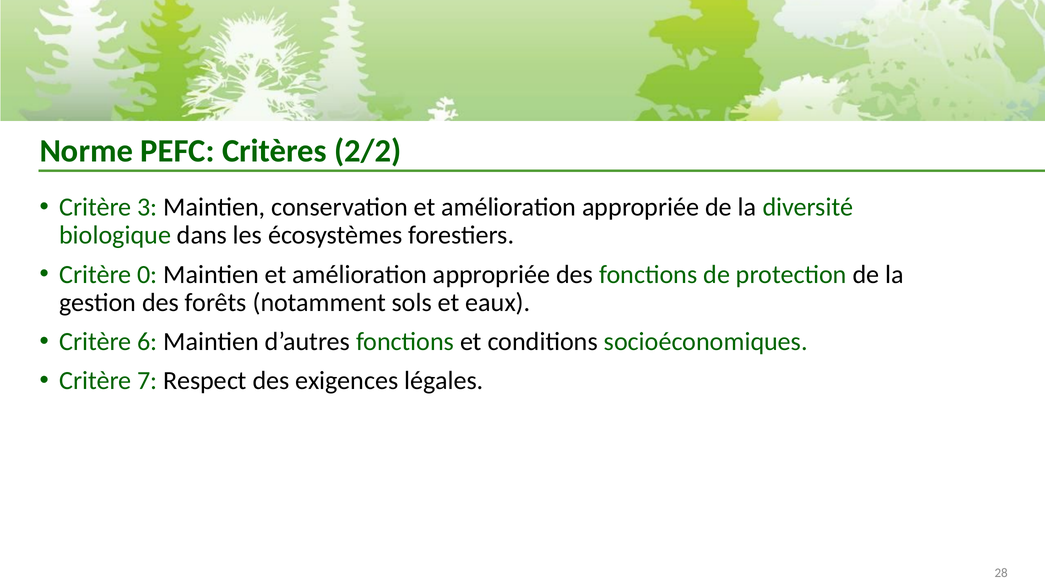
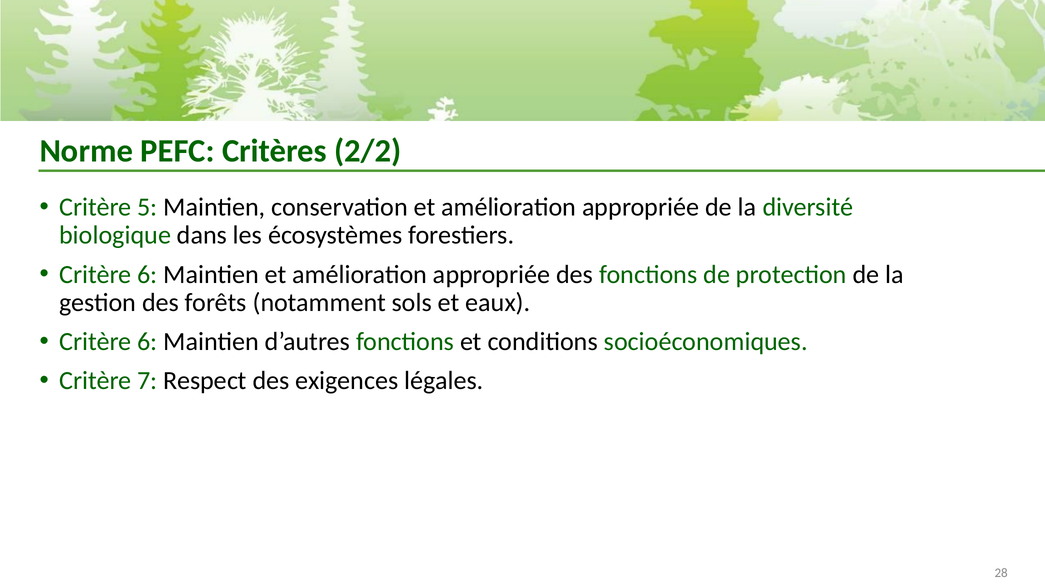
3: 3 -> 5 (147, 207)
0: 0 -> 6 (147, 274)
